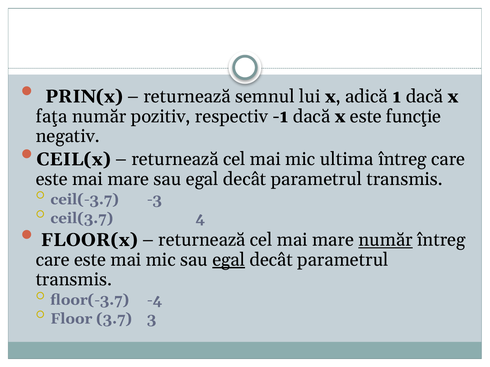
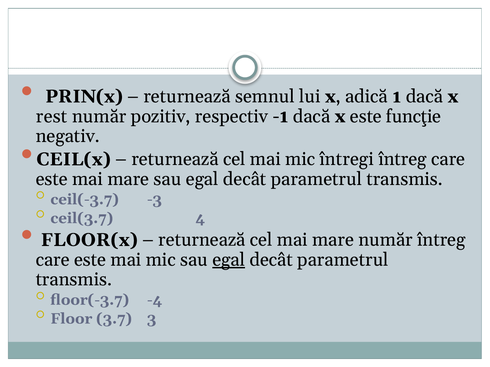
faţa: faţa -> rest (52, 116)
ultima: ultima -> întregi (347, 159)
număr underline: present -> none (386, 240)
